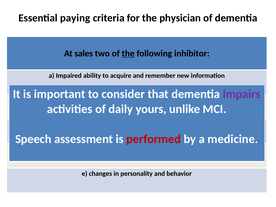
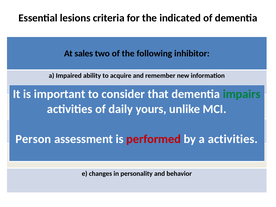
paying: paying -> lesions (75, 18)
physician: physician -> indicated (180, 18)
the underline: present -> none (128, 53)
impairs colour: purple -> green (242, 94)
Speech: Speech -> Person (33, 139)
a medicine: medicine -> activities (233, 139)
